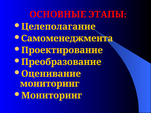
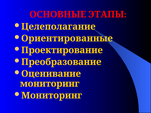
Самоменеджмента: Самоменеджмента -> Ориентированные (67, 38)
